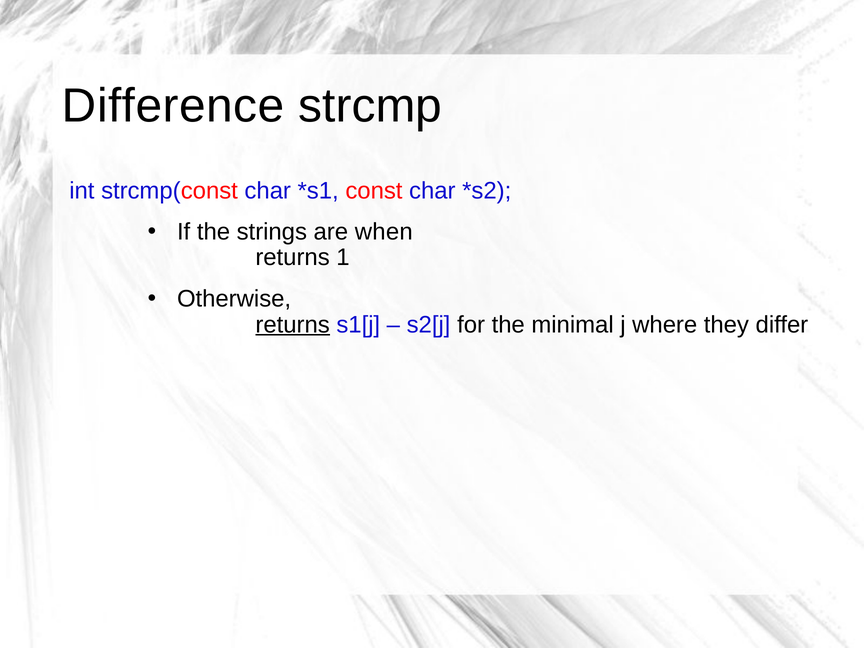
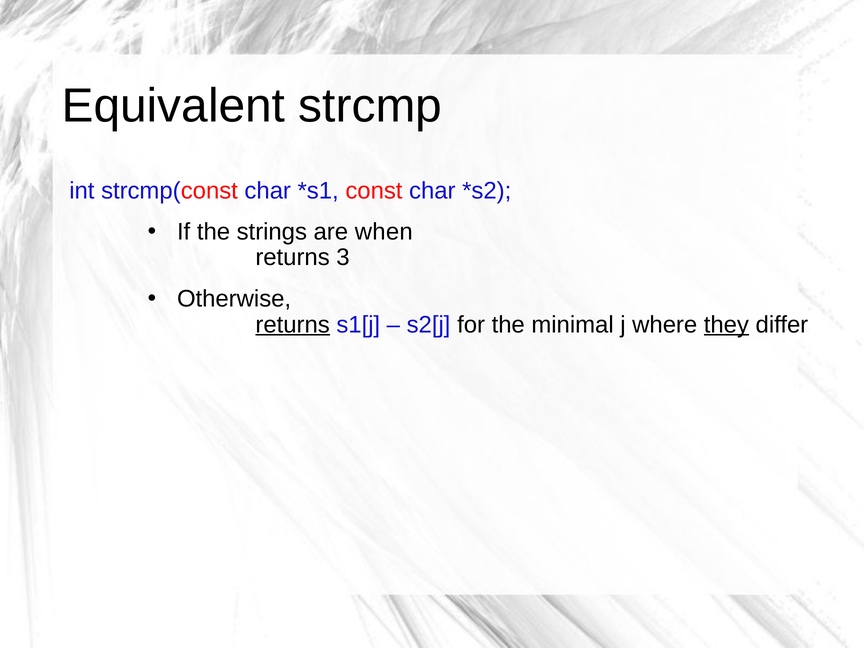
Difference: Difference -> Equivalent (173, 106)
1: 1 -> 3 (343, 257)
they underline: none -> present (726, 325)
